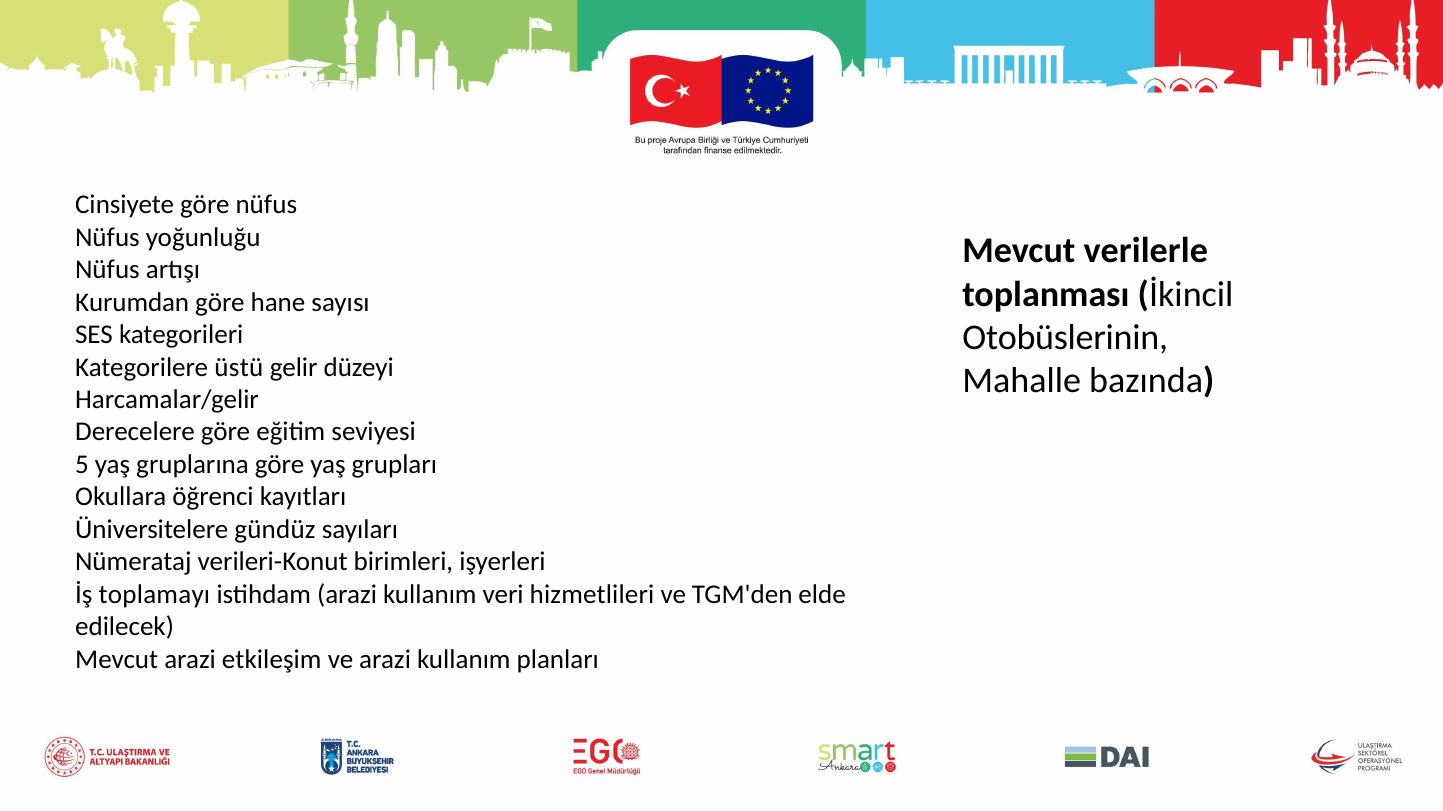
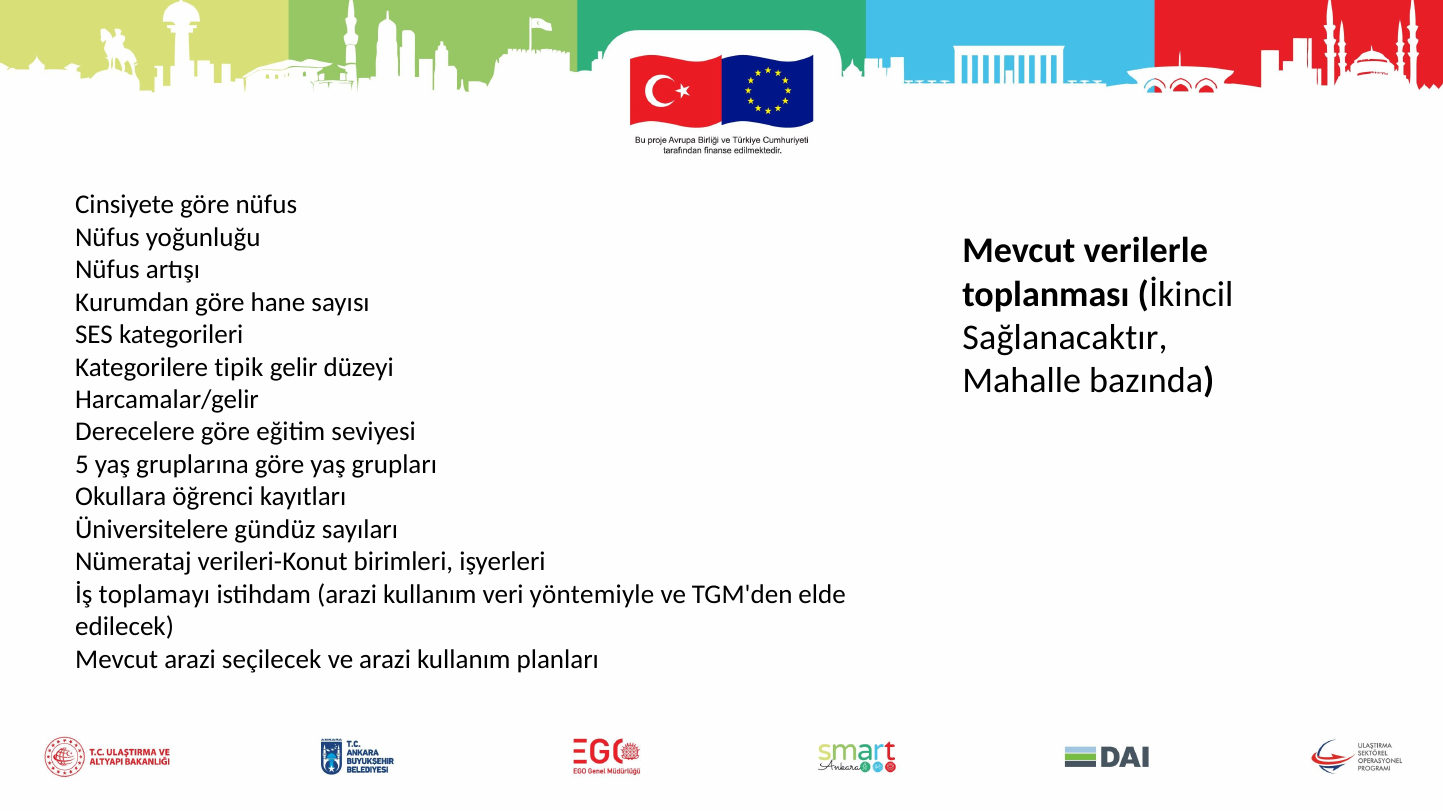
Otobüslerinin: Otobüslerinin -> Sağlanacaktır (1065, 338)
üstü: üstü -> tipik (239, 367)
hizmetlileri: hizmetlileri -> yöntemiyle (592, 595)
etkileşim: etkileşim -> seçilecek (272, 660)
